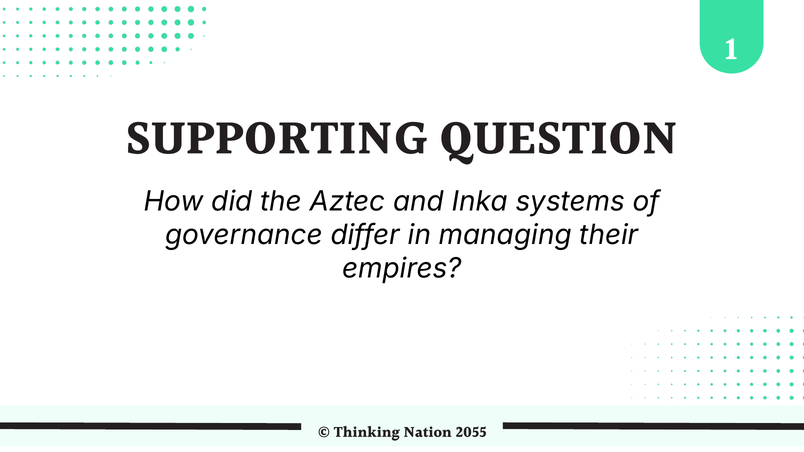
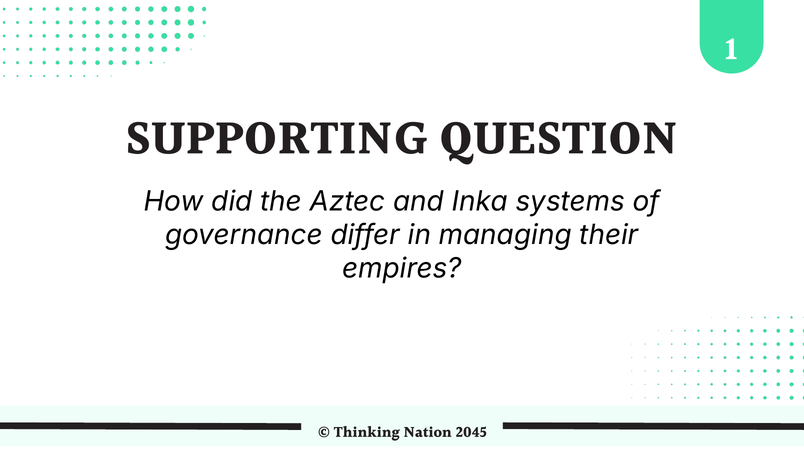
2055: 2055 -> 2045 (471, 433)
